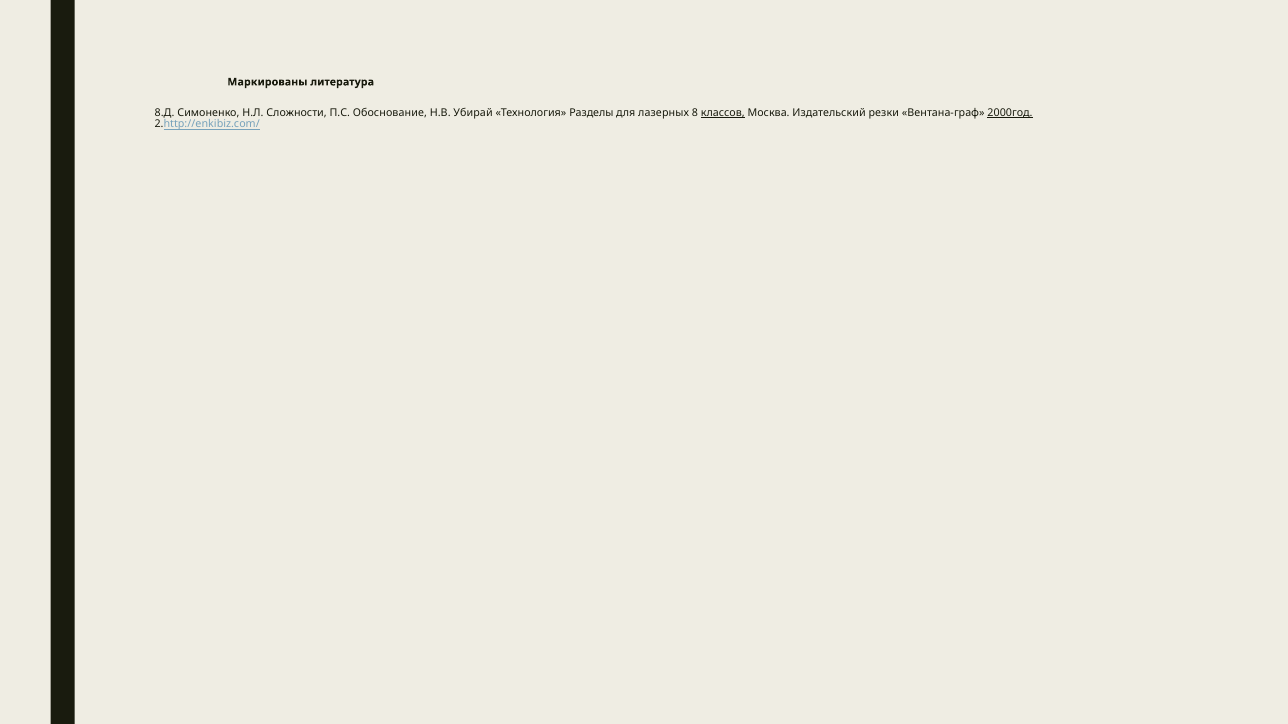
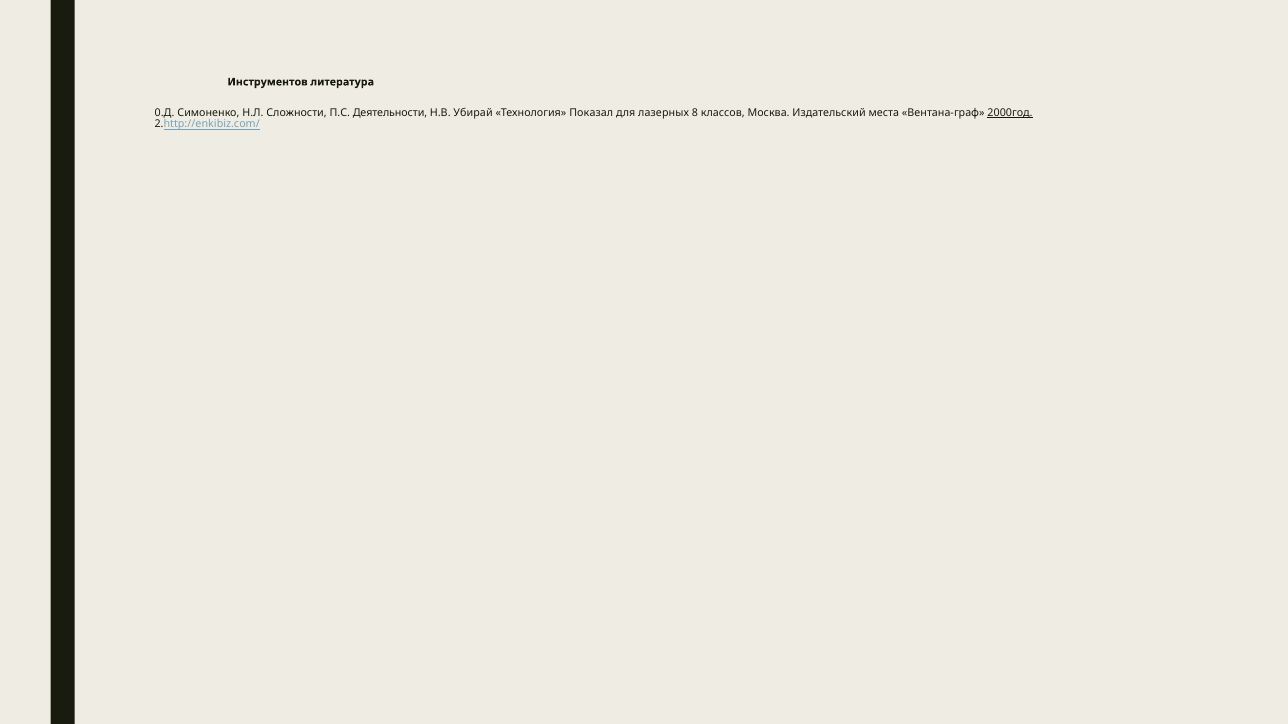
Маркированы: Маркированы -> Инструментов (267, 82)
8.Д: 8.Д -> 0.Д (165, 113)
Обоснование: Обоснование -> Деятельности (390, 113)
Разделы: Разделы -> Показал (591, 113)
классов underline: present -> none (723, 113)
резки: резки -> места (884, 113)
